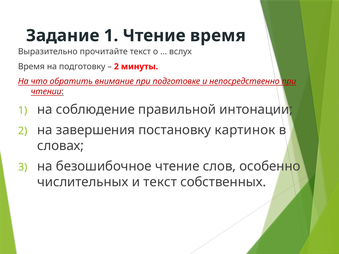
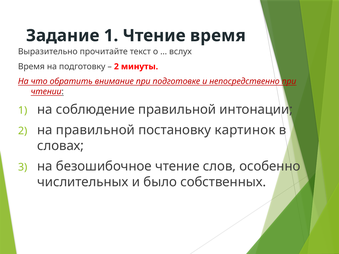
на завершения: завершения -> правильной (95, 130)
и текст: текст -> было (160, 182)
